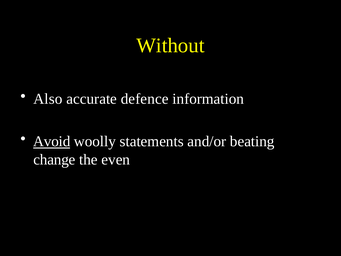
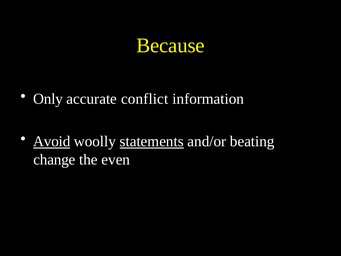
Without: Without -> Because (171, 45)
Also: Also -> Only (48, 99)
defence: defence -> conflict (145, 99)
statements underline: none -> present (152, 141)
